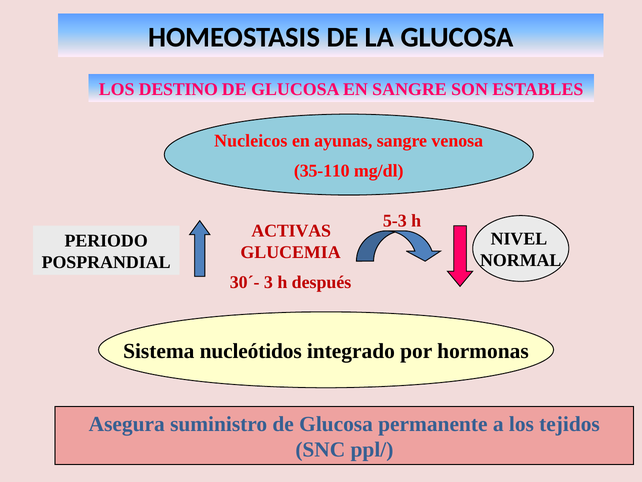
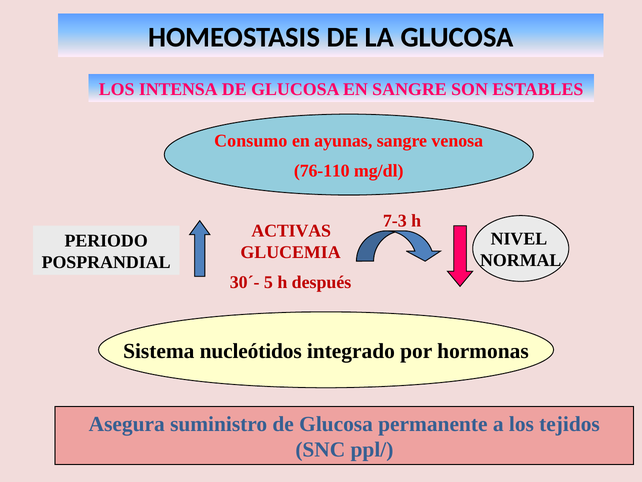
DESTINO: DESTINO -> INTENSA (178, 89)
Nucleicos: Nucleicos -> Consumo (251, 140)
35-110: 35-110 -> 76-110 (322, 171)
5-3: 5-3 -> 7-3 (395, 220)
3: 3 -> 5 (268, 282)
